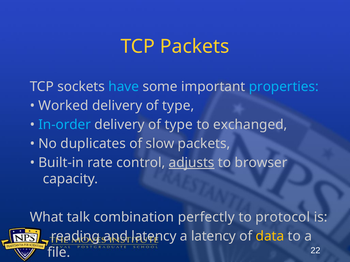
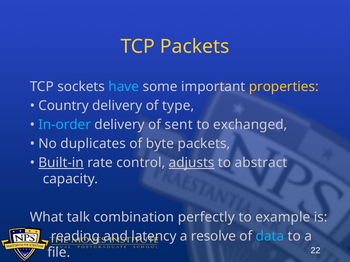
properties colour: light blue -> yellow (284, 87)
Worked: Worked -> Country (64, 106)
type: type -> sent (179, 125)
slow: slow -> byte (160, 144)
Built-in underline: none -> present (61, 163)
browser: browser -> abstract (261, 163)
protocol: protocol -> example (283, 217)
a latency: latency -> resolve (213, 237)
data colour: yellow -> light blue (270, 237)
